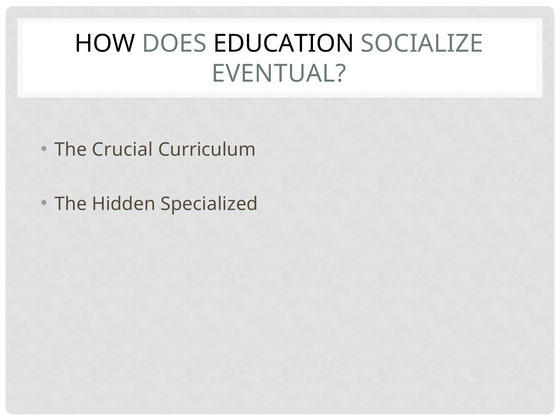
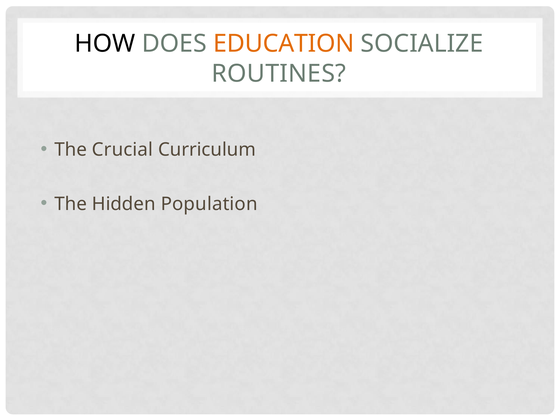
EDUCATION colour: black -> orange (284, 44)
EVENTUAL: EVENTUAL -> ROUTINES (279, 73)
Specialized: Specialized -> Population (209, 204)
